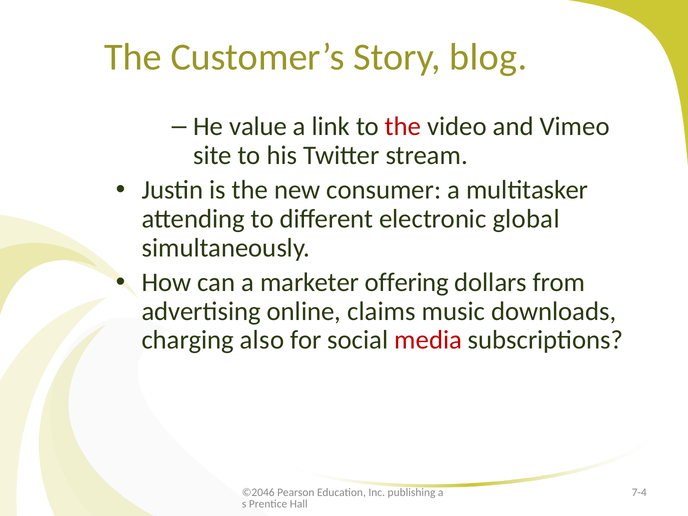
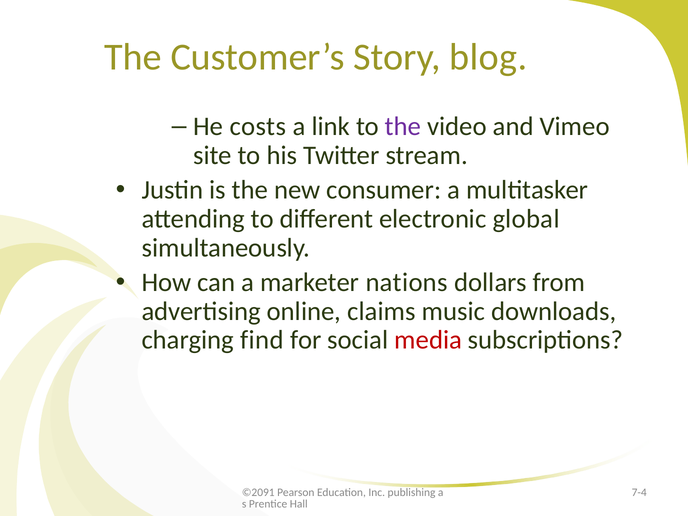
value: value -> costs (258, 127)
the colour: red -> purple (403, 127)
offering: offering -> nations (407, 282)
also: also -> find (262, 340)
©2046: ©2046 -> ©2091 (258, 493)
